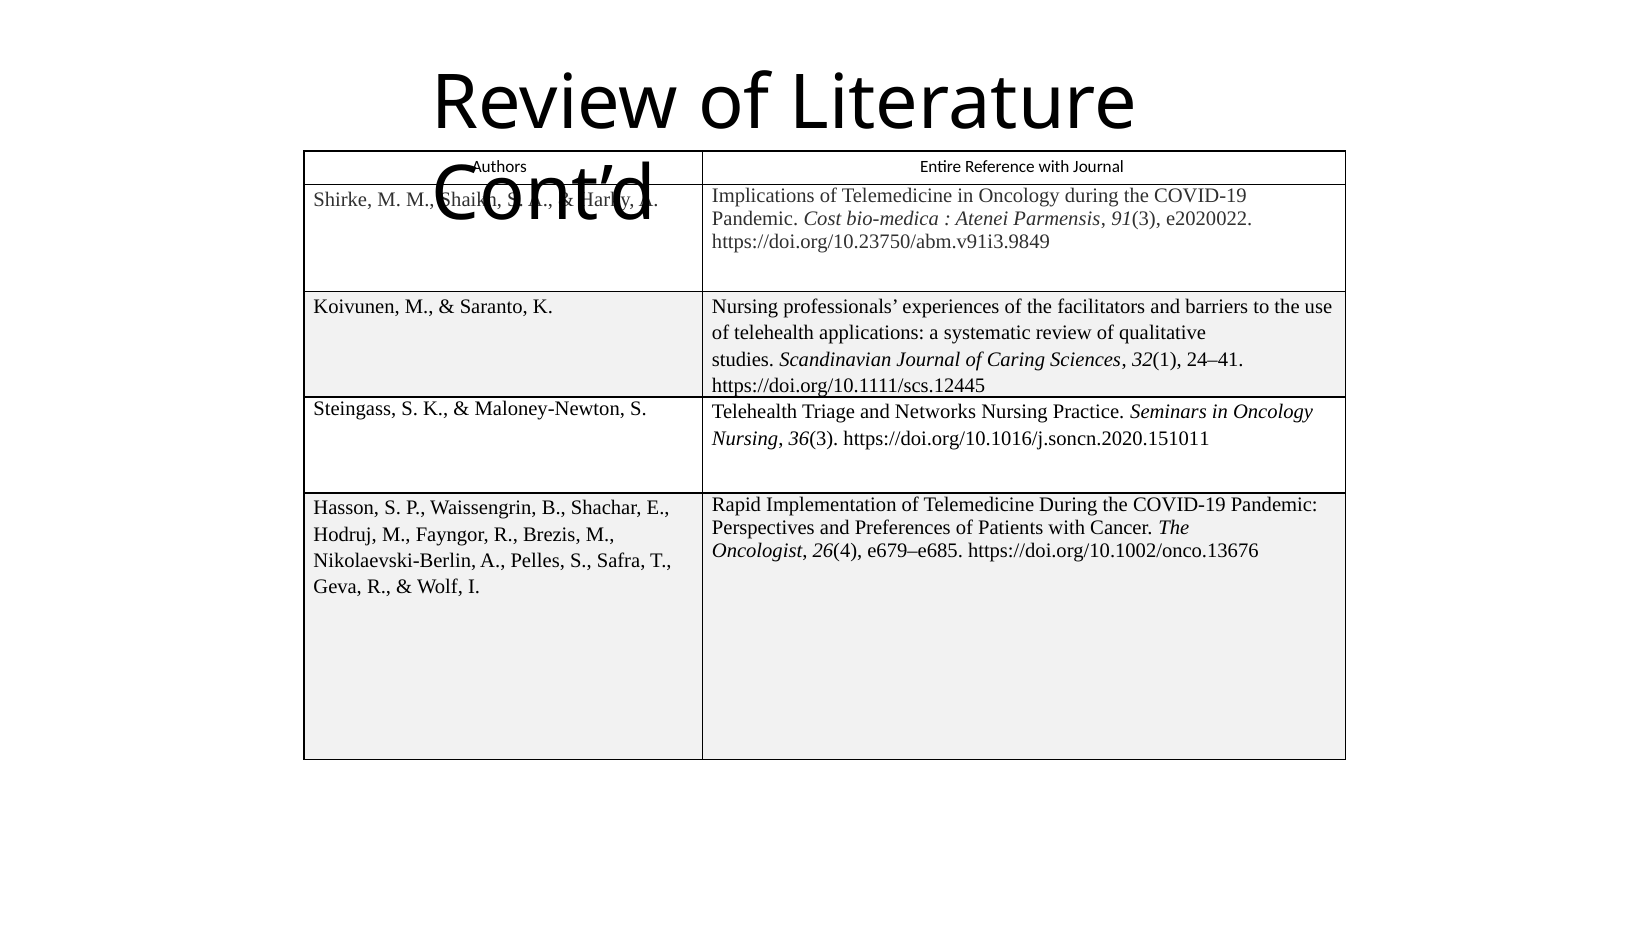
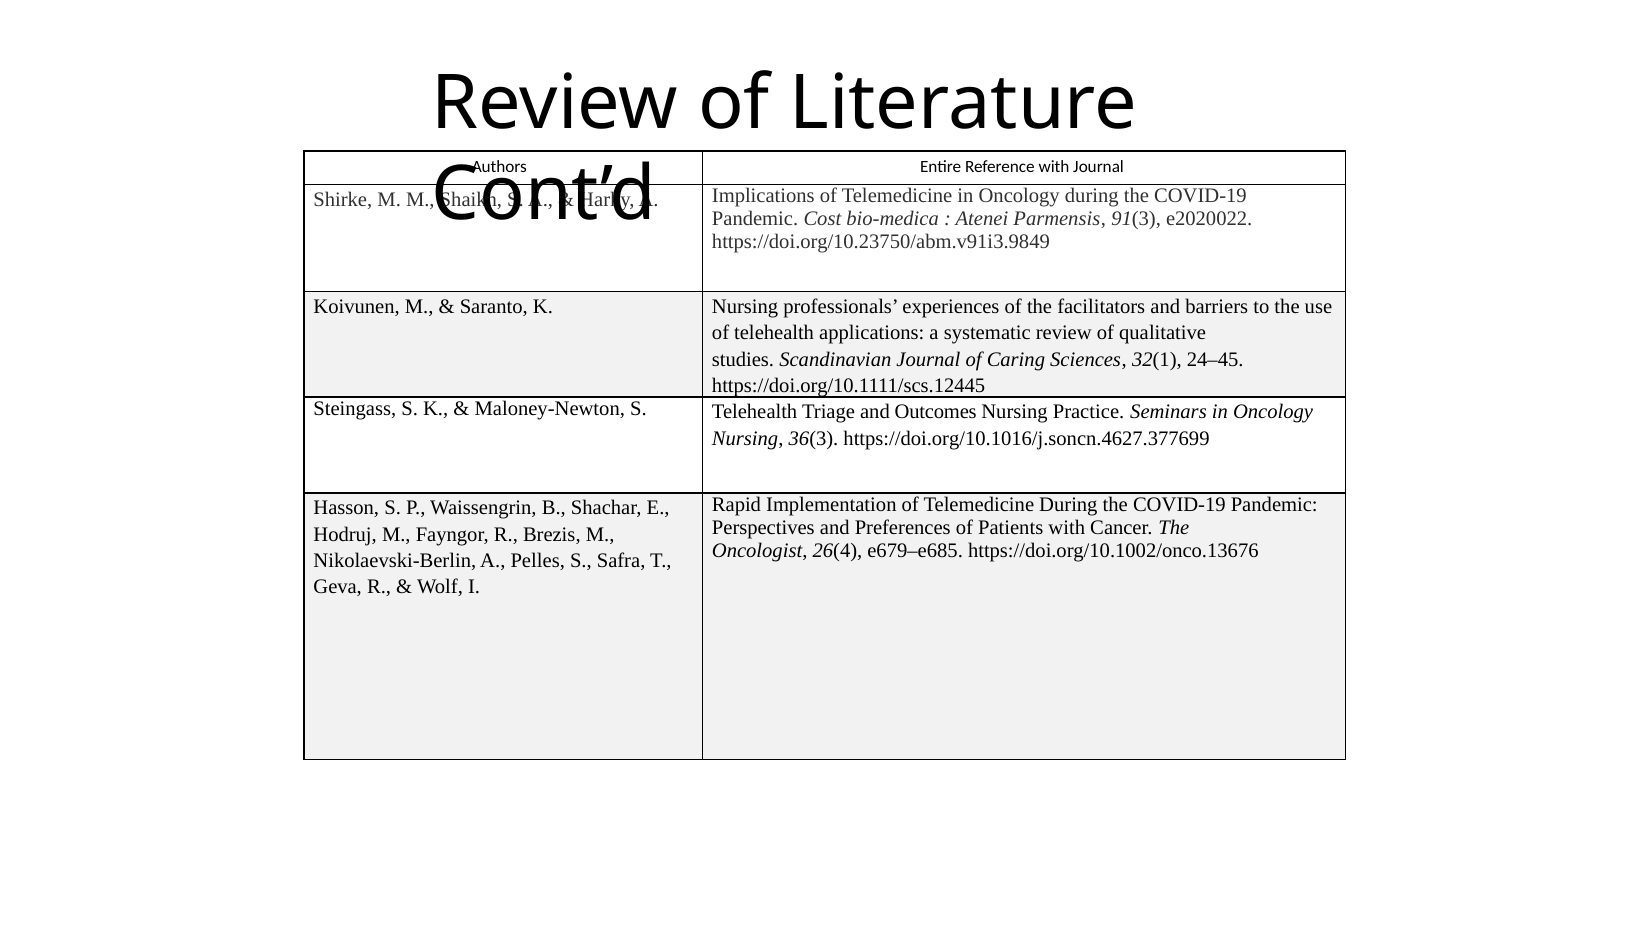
24–41: 24–41 -> 24–45 (1215, 359)
Networks: Networks -> Outcomes (936, 412)
https://doi.org/10.1016/j.soncn.2020.151011: https://doi.org/10.1016/j.soncn.2020.151011 -> https://doi.org/10.1016/j.soncn.4627.377699 (1027, 438)
